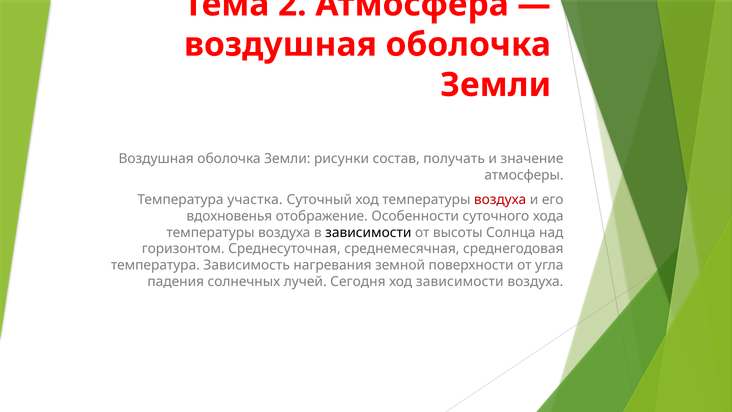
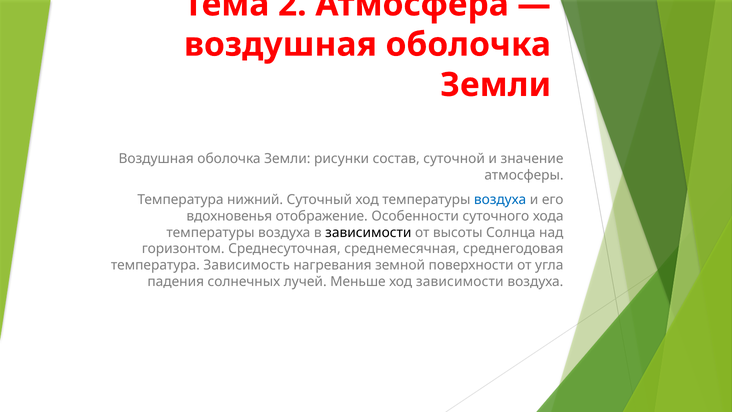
получать: получать -> суточной (454, 159)
участка: участка -> нижний (255, 199)
воздуха colour: red -> blue (500, 199)
Сегодня: Сегодня -> Меньше (358, 282)
